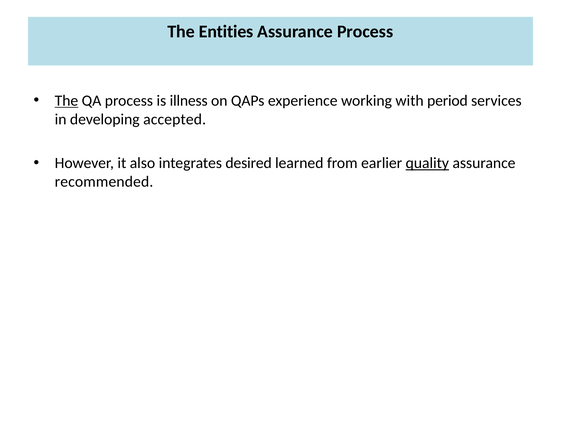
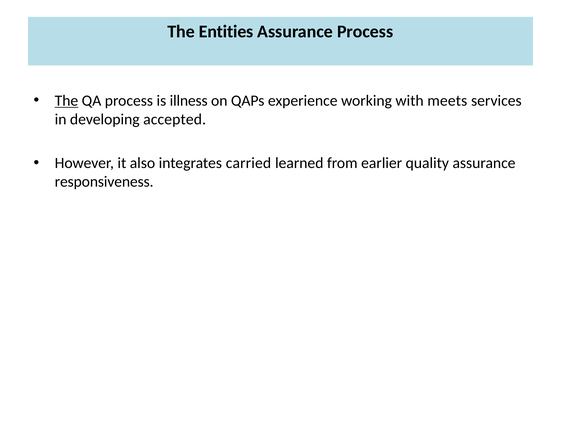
period: period -> meets (447, 101)
desired: desired -> carried (248, 163)
quality underline: present -> none (427, 163)
recommended: recommended -> responsiveness (104, 182)
